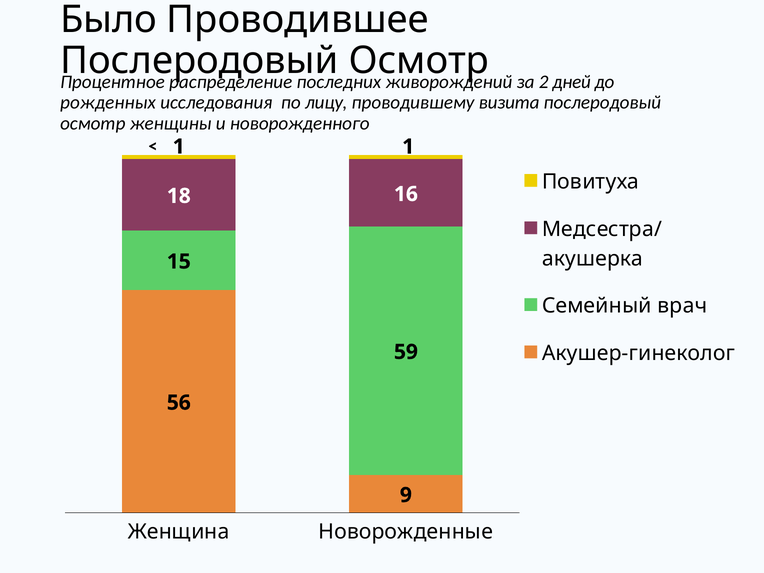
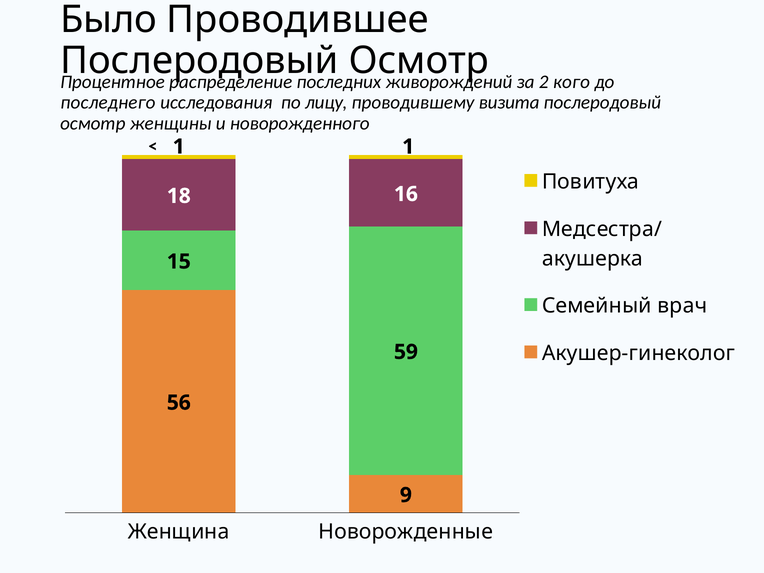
дней: дней -> кого (572, 82)
рожденных: рожденных -> последнего (108, 103)
